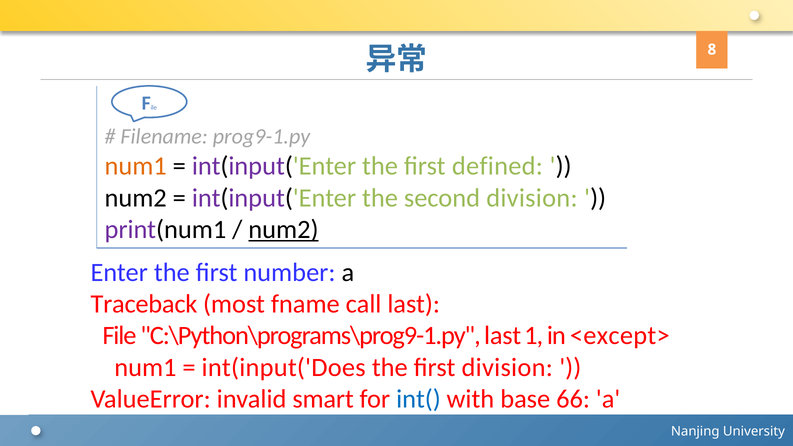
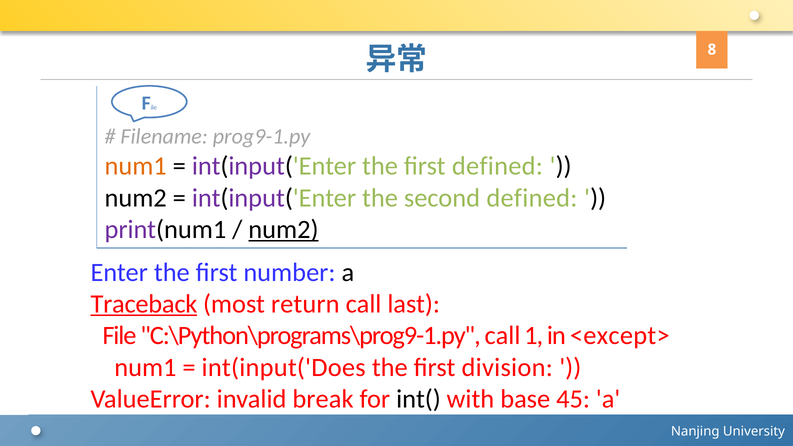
second division: division -> defined (532, 198)
Traceback underline: none -> present (144, 304)
fname: fname -> return (305, 304)
C:\Python\programs\prog9-1.py last: last -> call (503, 336)
smart: smart -> break (323, 399)
int( colour: blue -> black (418, 399)
66: 66 -> 45 (573, 399)
